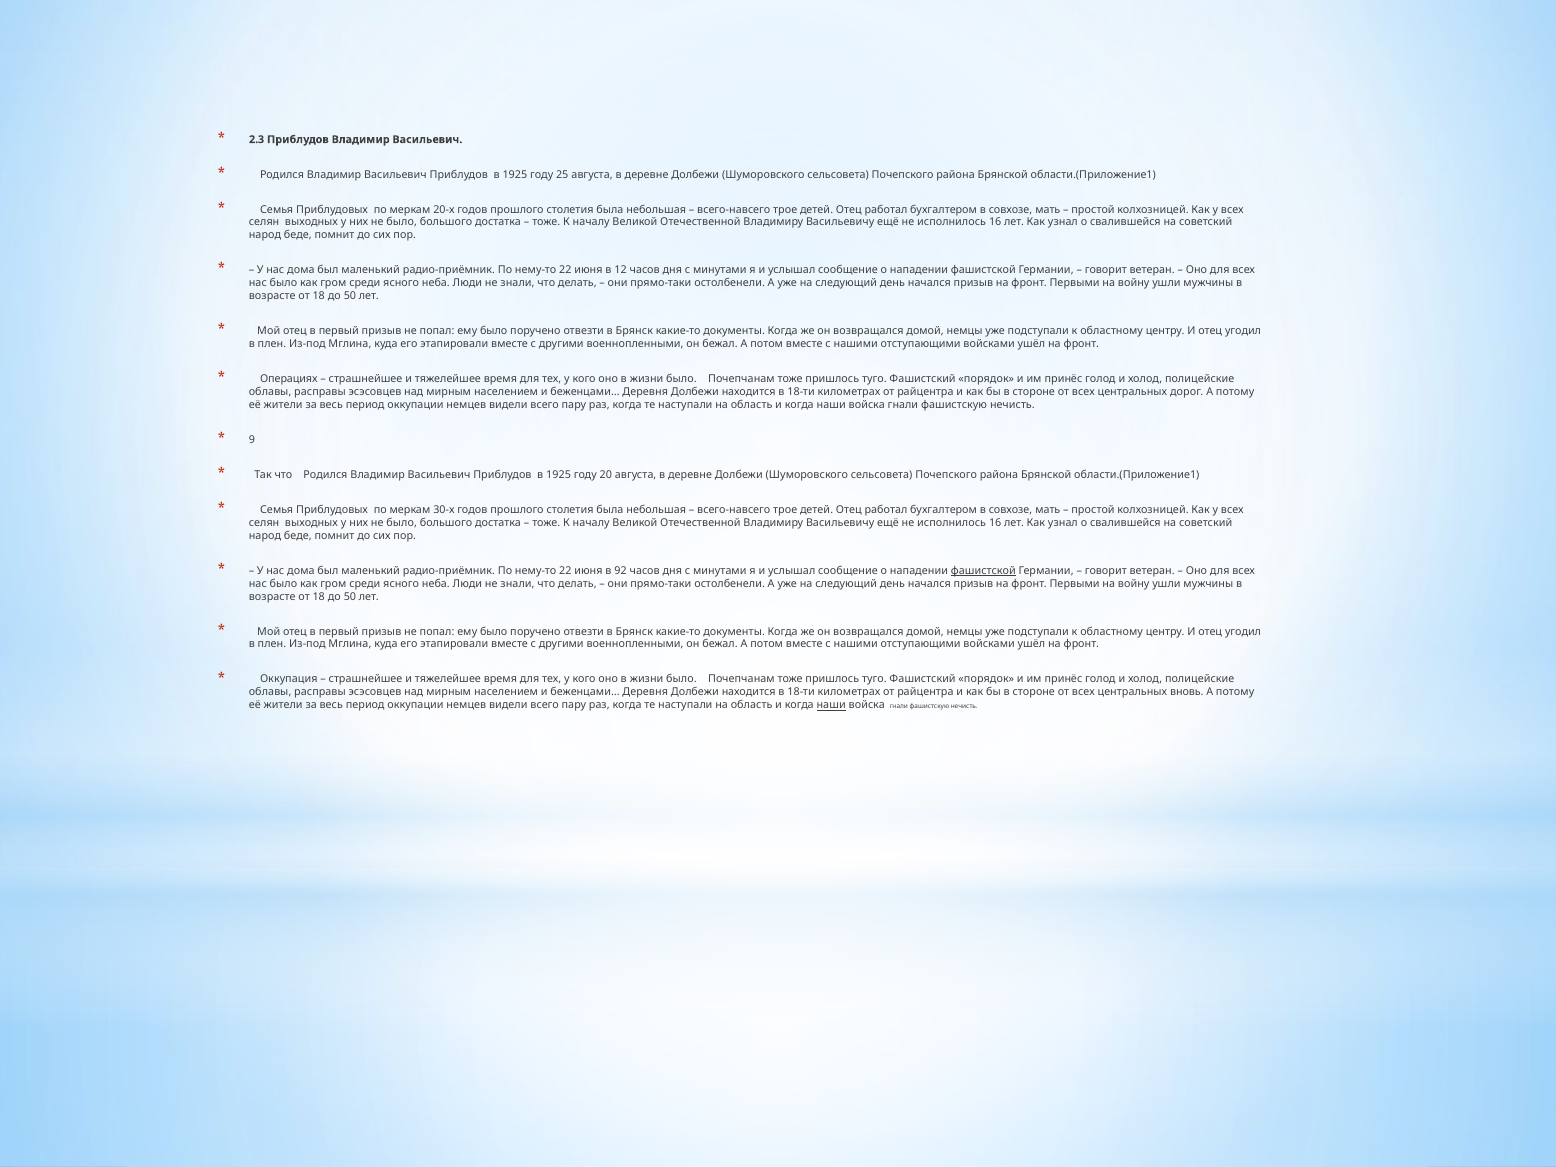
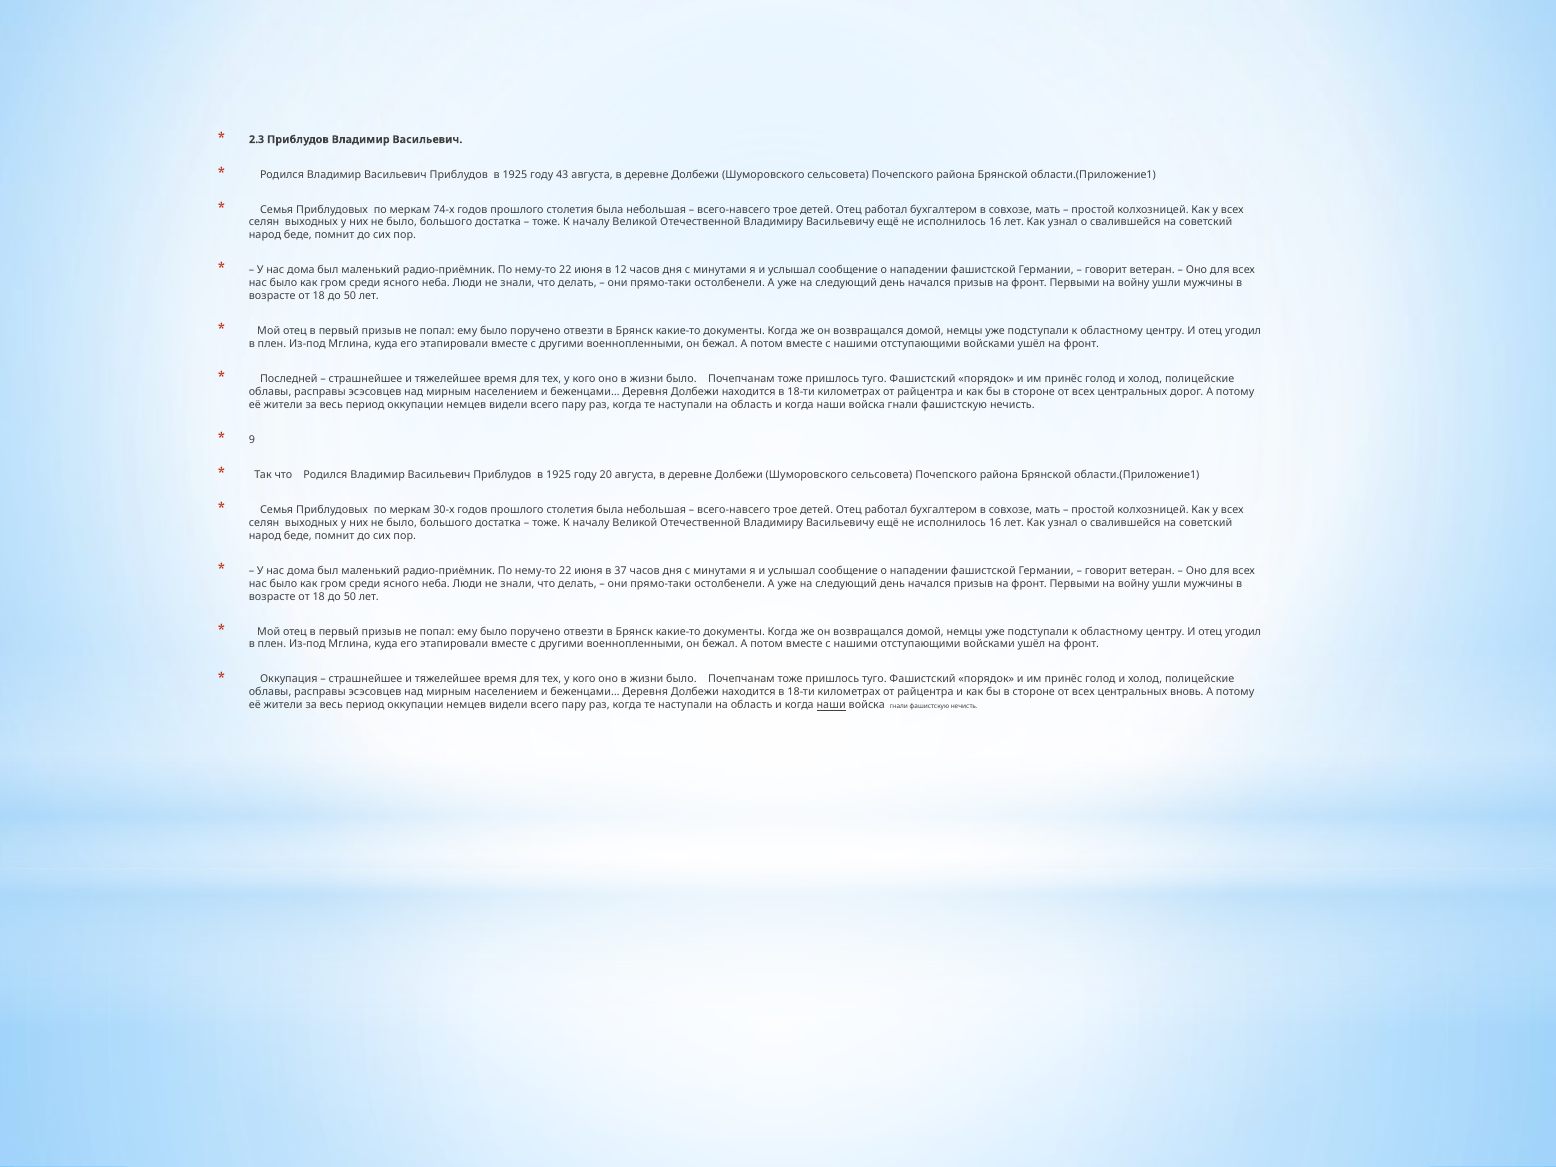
25: 25 -> 43 (562, 174)
20-х: 20-х -> 74-х (444, 209)
Операциях: Операциях -> Последней (289, 379)
92: 92 -> 37 (621, 571)
фашистской underline: present -> none (983, 571)
